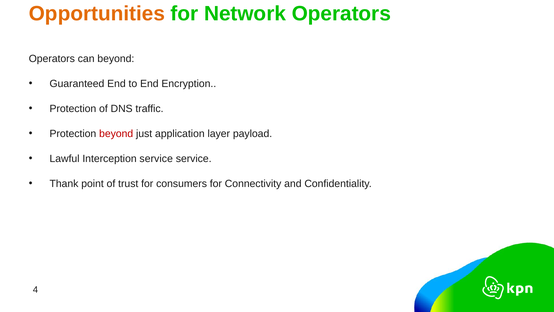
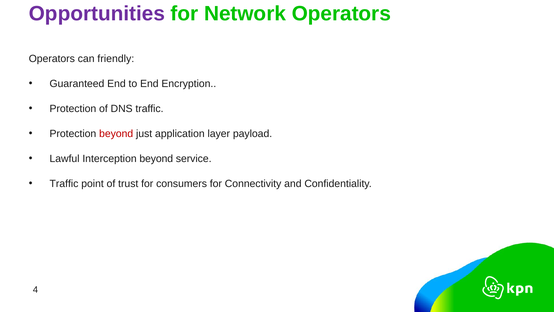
Opportunities colour: orange -> purple (97, 14)
can beyond: beyond -> friendly (116, 59)
Interception service: service -> beyond (156, 158)
Thank: Thank -> Traffic (64, 183)
